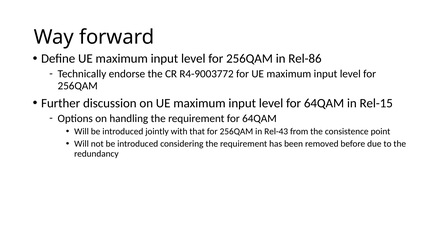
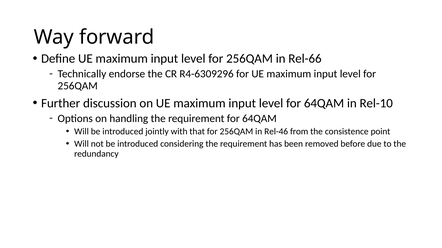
Rel-86: Rel-86 -> Rel-66 (305, 59)
R4-9003772: R4-9003772 -> R4-6309296 (207, 74)
Rel-15: Rel-15 -> Rel-10 (376, 103)
Rel-43: Rel-43 -> Rel-46 (276, 132)
